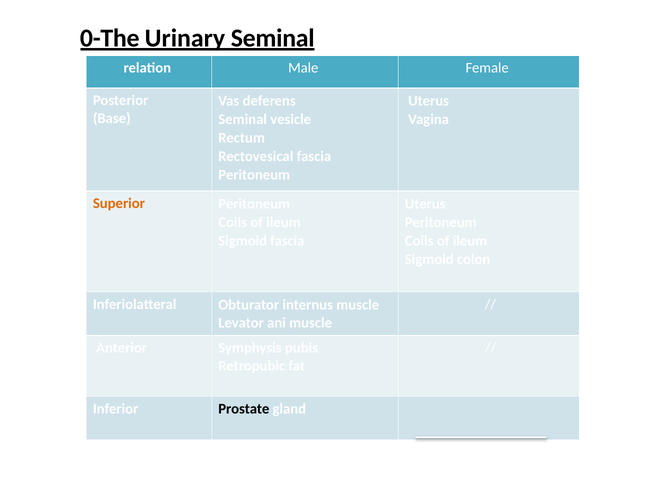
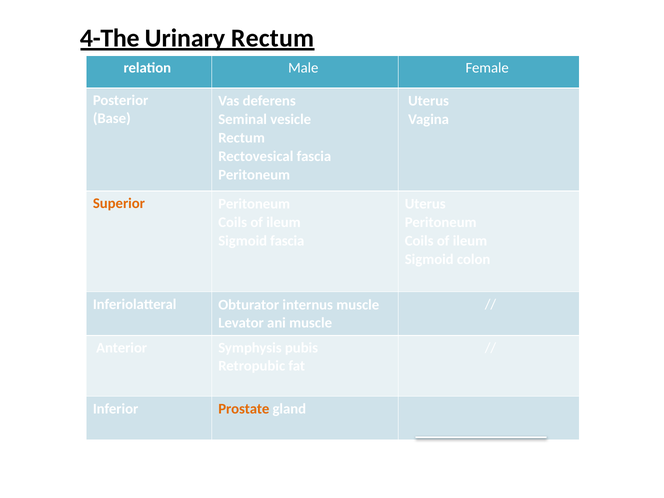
0-The: 0-The -> 4-The (110, 38)
Urinary Seminal: Seminal -> Rectum (272, 38)
Prostate colour: black -> orange (244, 409)
